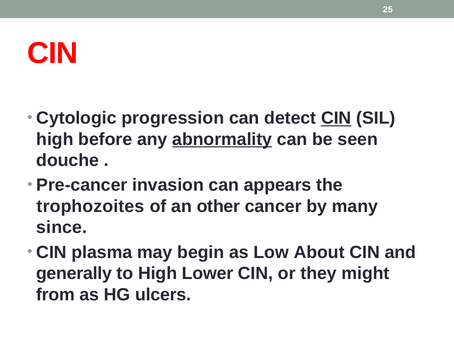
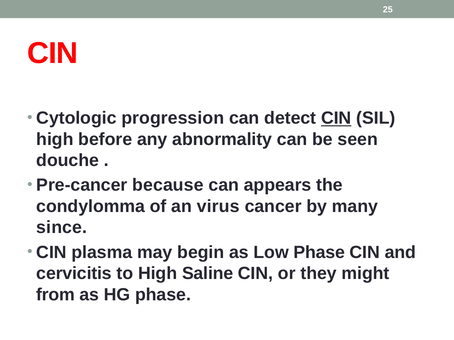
abnormality underline: present -> none (222, 139)
invasion: invasion -> because (168, 185)
trophozoites: trophozoites -> condylomma (91, 207)
other: other -> virus (218, 207)
Low About: About -> Phase (319, 253)
generally: generally -> cervicitis (74, 274)
Lower: Lower -> Saline (208, 274)
HG ulcers: ulcers -> phase (163, 295)
